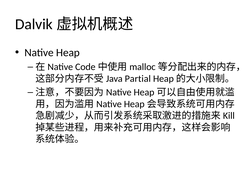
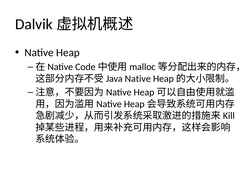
Partial: Partial -> Native (138, 79)
